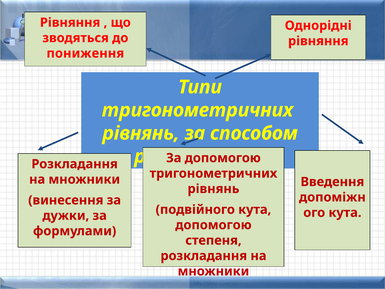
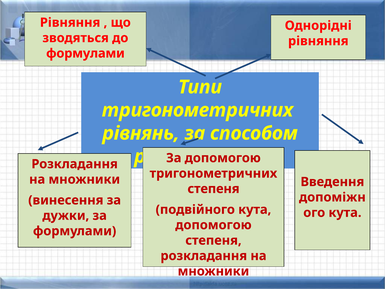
пониження: пониження -> формулами (85, 53)
рівнянь: рівнянь -> степеня (213, 189)
